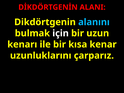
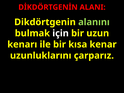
alanını colour: light blue -> light green (94, 22)
